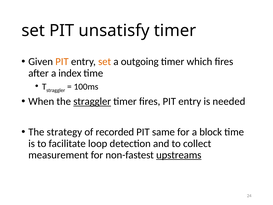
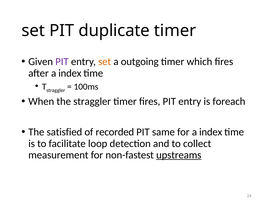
unsatisfy: unsatisfy -> duplicate (114, 31)
PIT colour: orange -> purple (62, 62)
straggler underline: present -> none (92, 101)
needed: needed -> foreach (229, 101)
strategy: strategy -> satisfied (64, 132)
for a block: block -> index (211, 132)
